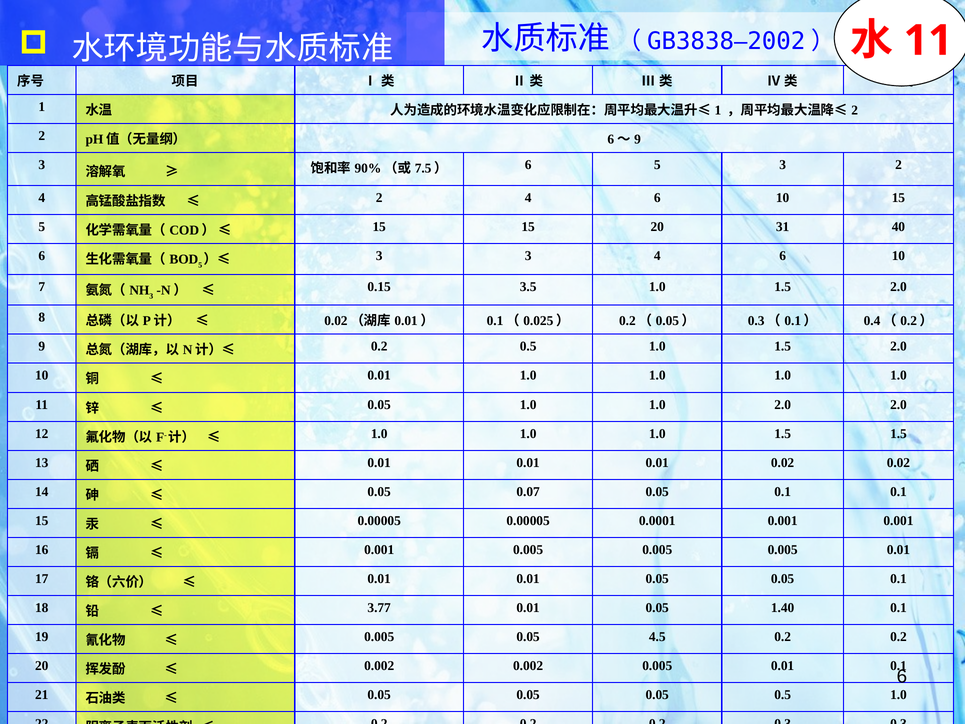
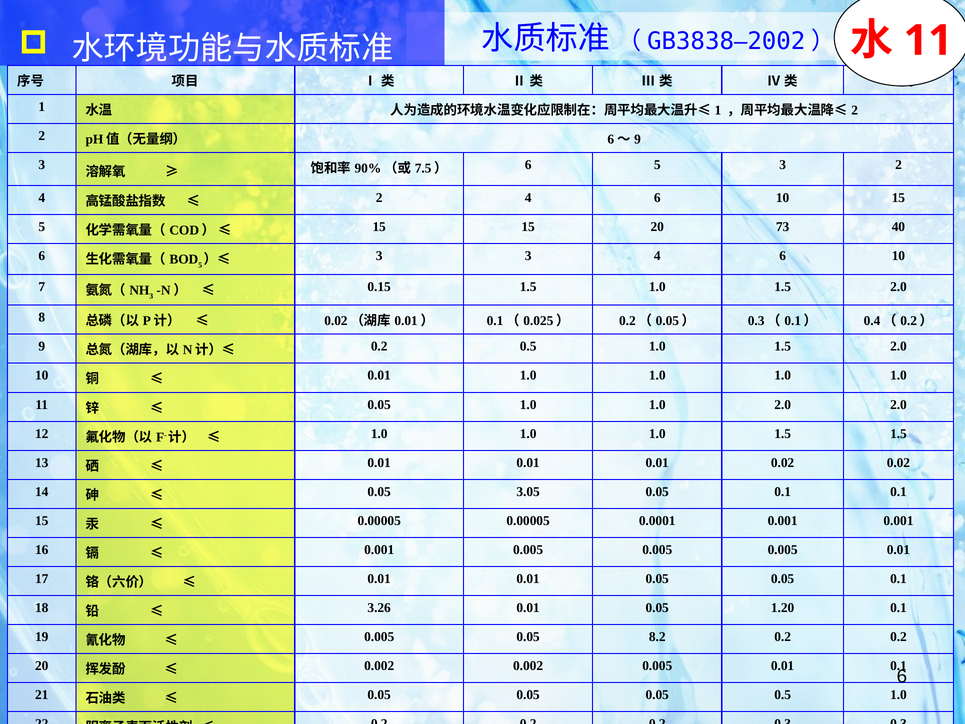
31: 31 -> 73 (783, 227)
0.15 3.5: 3.5 -> 1.5 (528, 287)
0.07: 0.07 -> 3.05 (528, 492)
3.77: 3.77 -> 3.26 (379, 607)
1.40: 1.40 -> 1.20 (783, 607)
4.5: 4.5 -> 8.2 (657, 636)
